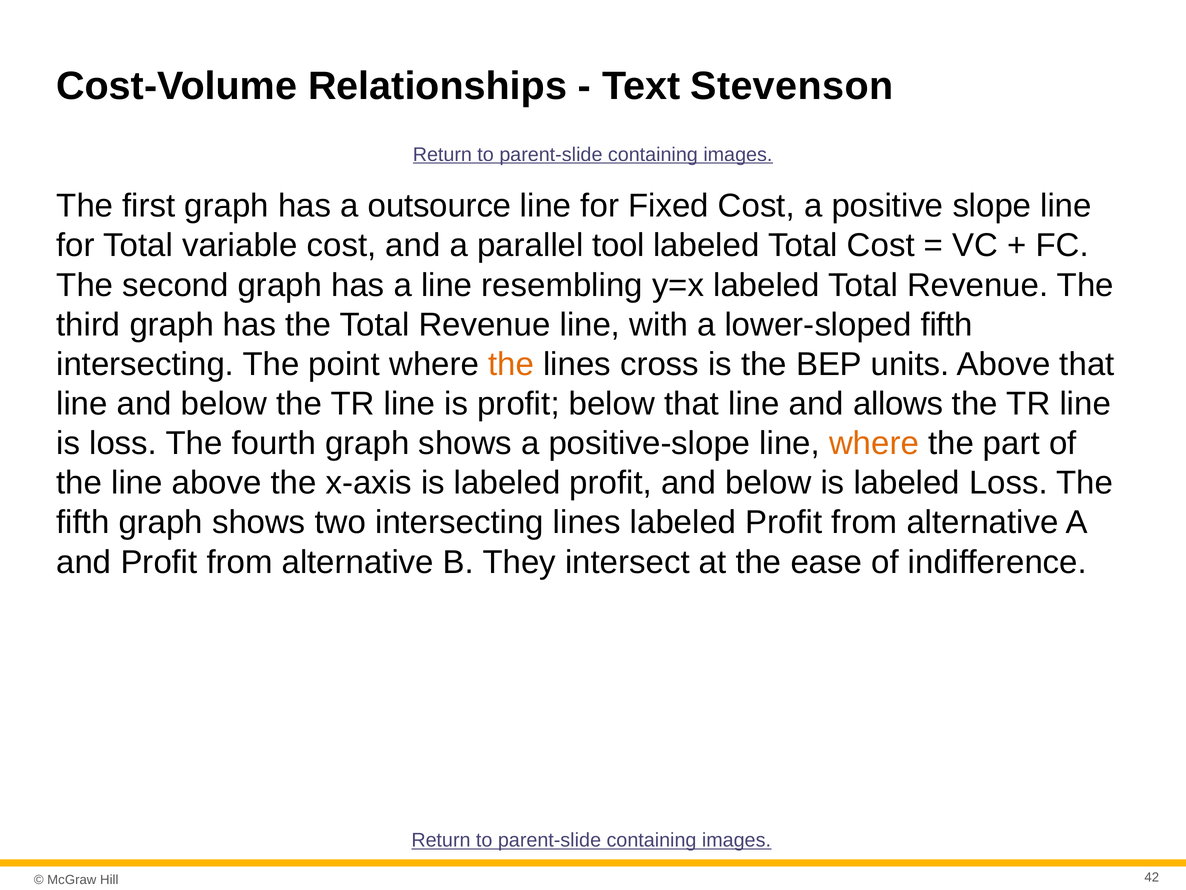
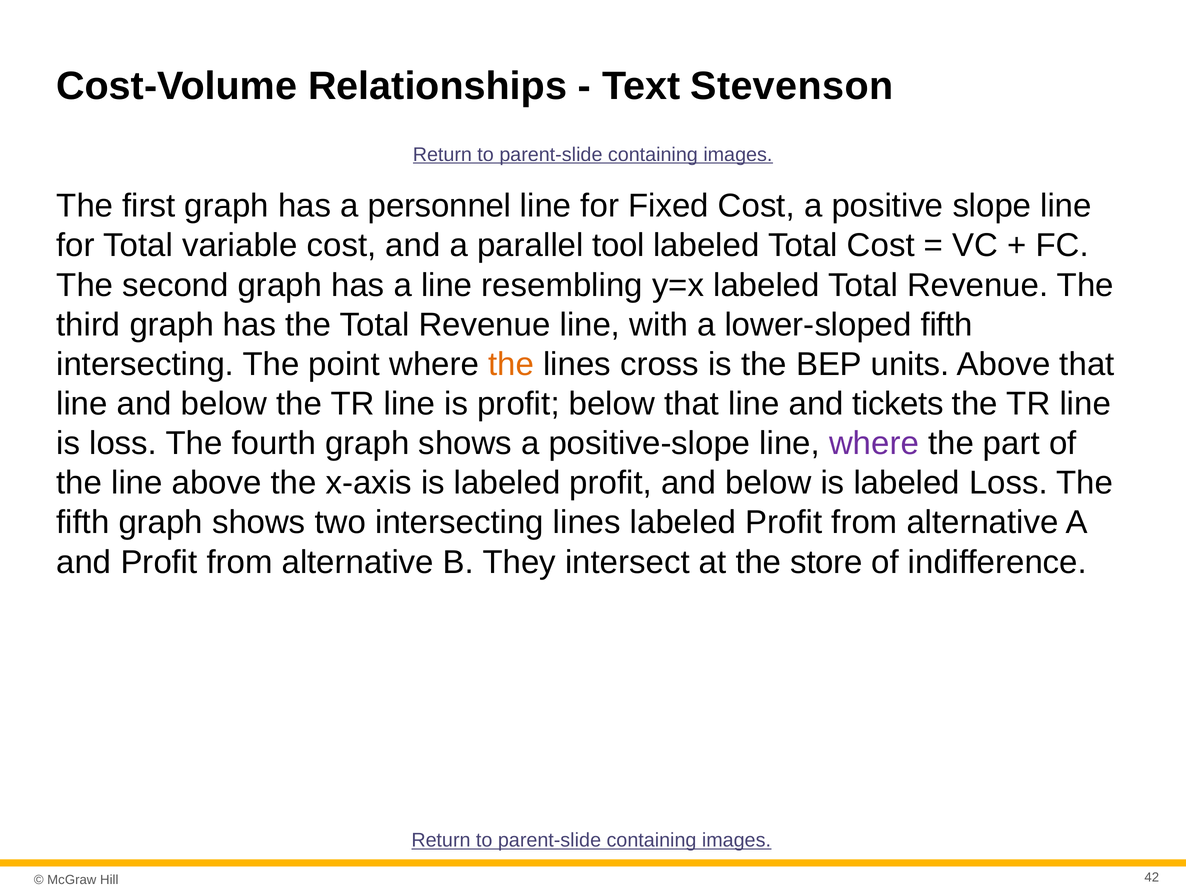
outsource: outsource -> personnel (440, 206)
allows: allows -> tickets (898, 404)
where colour: orange -> purple (874, 443)
ease: ease -> store (826, 562)
